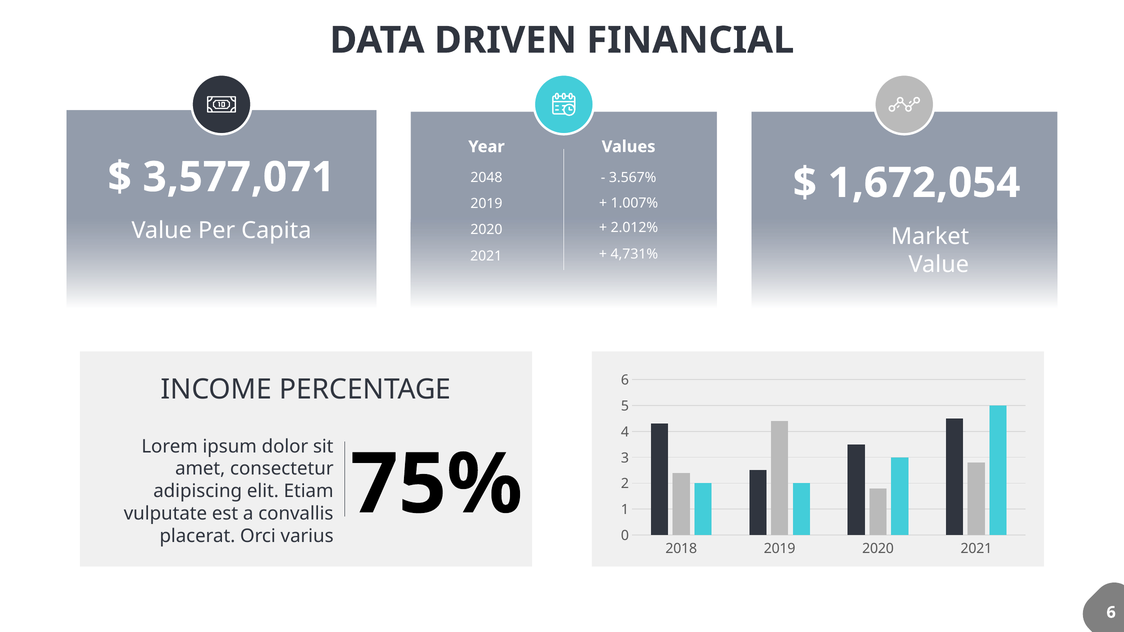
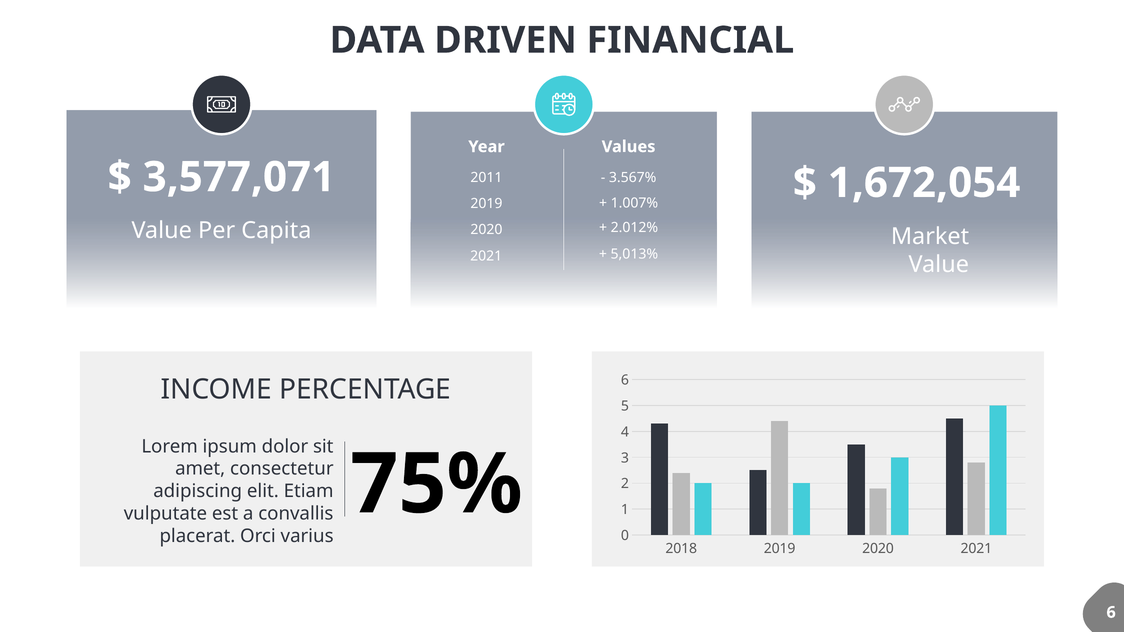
2048: 2048 -> 2011 (486, 178)
4,731%: 4,731% -> 5,013% (634, 254)
